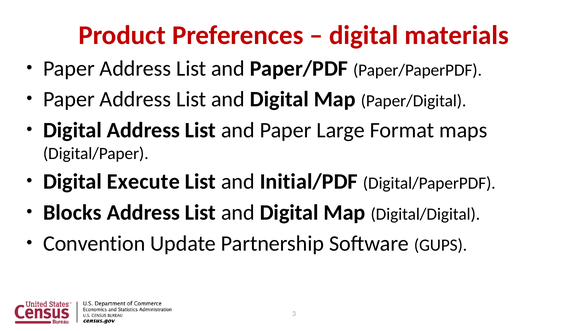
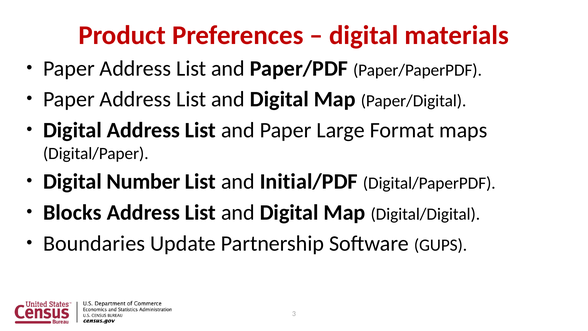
Execute: Execute -> Number (143, 182)
Convention: Convention -> Boundaries (94, 243)
